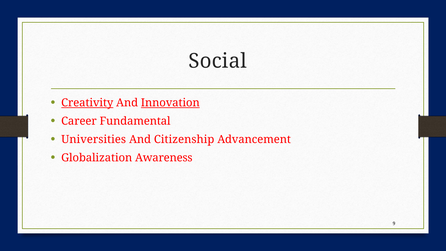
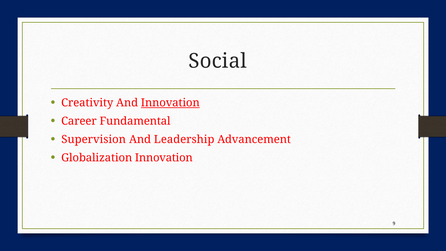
Creativity underline: present -> none (87, 103)
Universities: Universities -> Supervision (94, 139)
Citizenship: Citizenship -> Leadership (184, 139)
Globalization Awareness: Awareness -> Innovation (164, 158)
